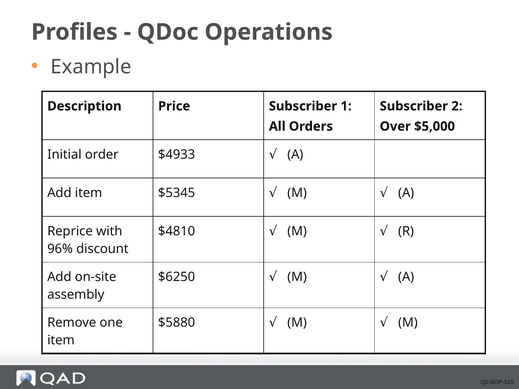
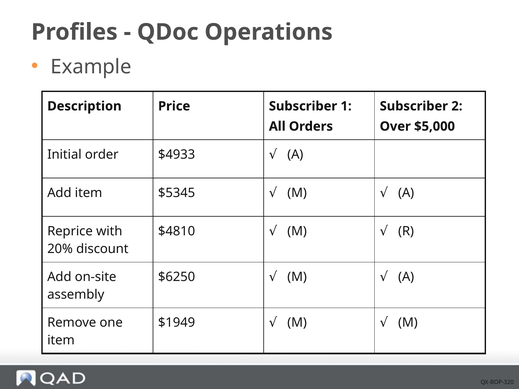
96%: 96% -> 20% (60, 249)
$5880: $5880 -> $1949 (177, 323)
